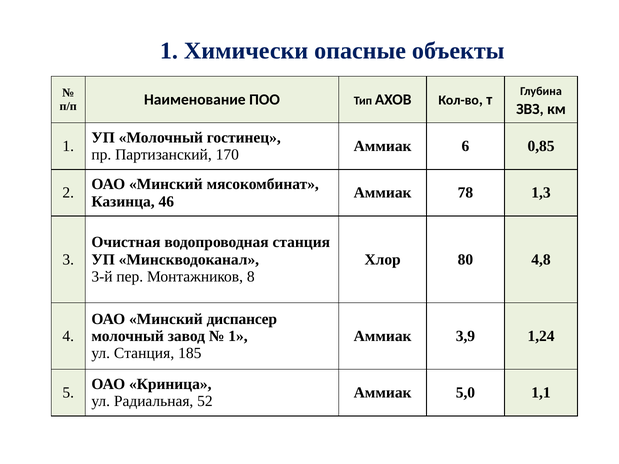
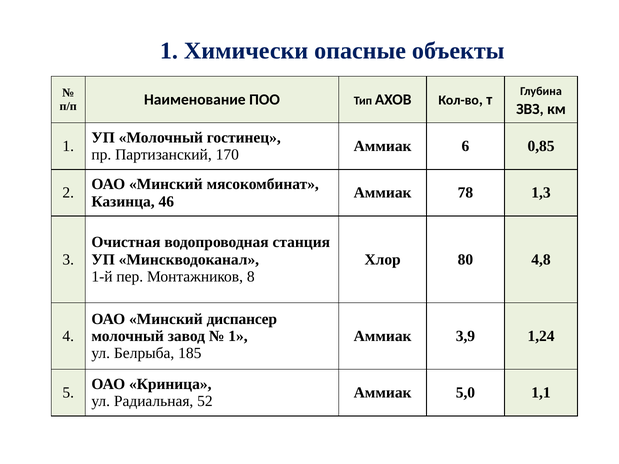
3-й: 3-й -> 1-й (102, 277)
ул Станция: Станция -> Белрыба (144, 353)
